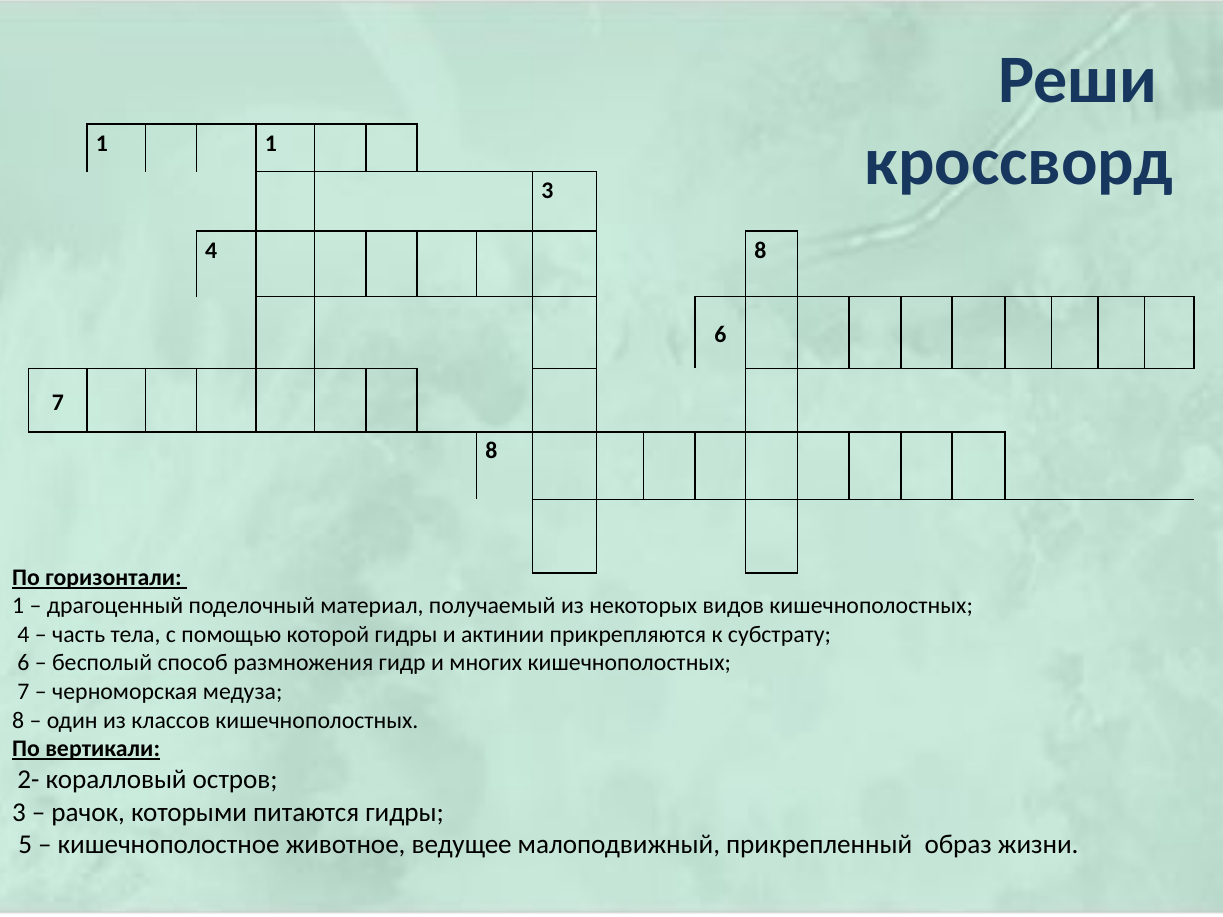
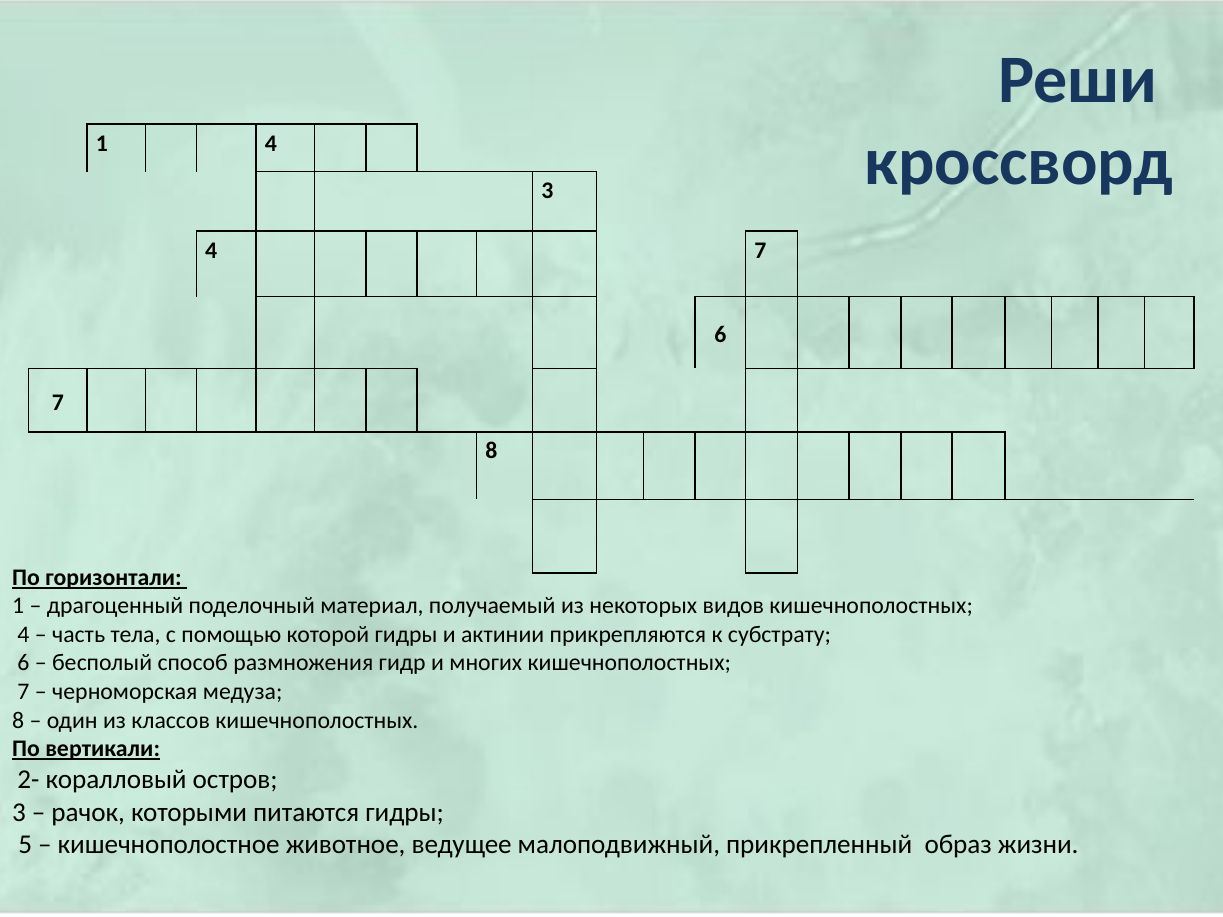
1 1: 1 -> 4 (271, 143)
4 8: 8 -> 7 (760, 250)
